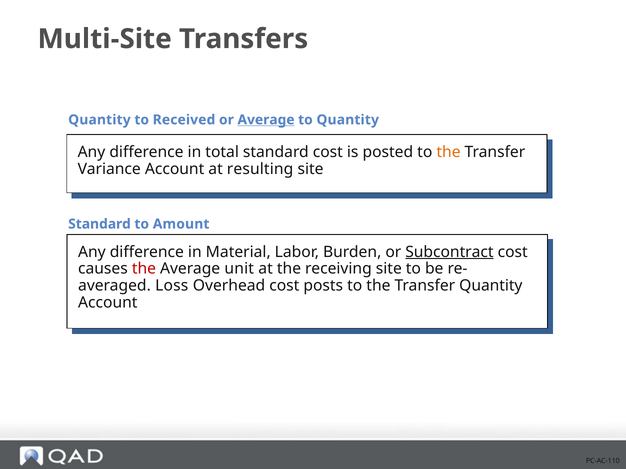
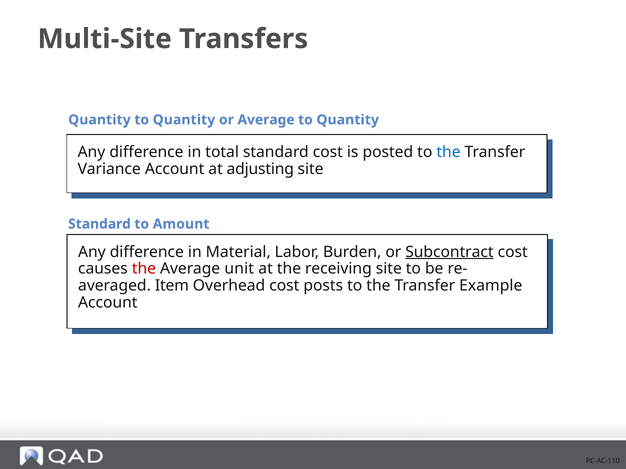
Received: Received -> Quantity (184, 120)
Average underline: present -> none (266, 120)
the colour: orange -> blue (449, 152)
resulting: resulting -> adjusting (260, 169)
Loss: Loss -> Item (172, 286)
Transfer Quantity: Quantity -> Example (491, 286)
